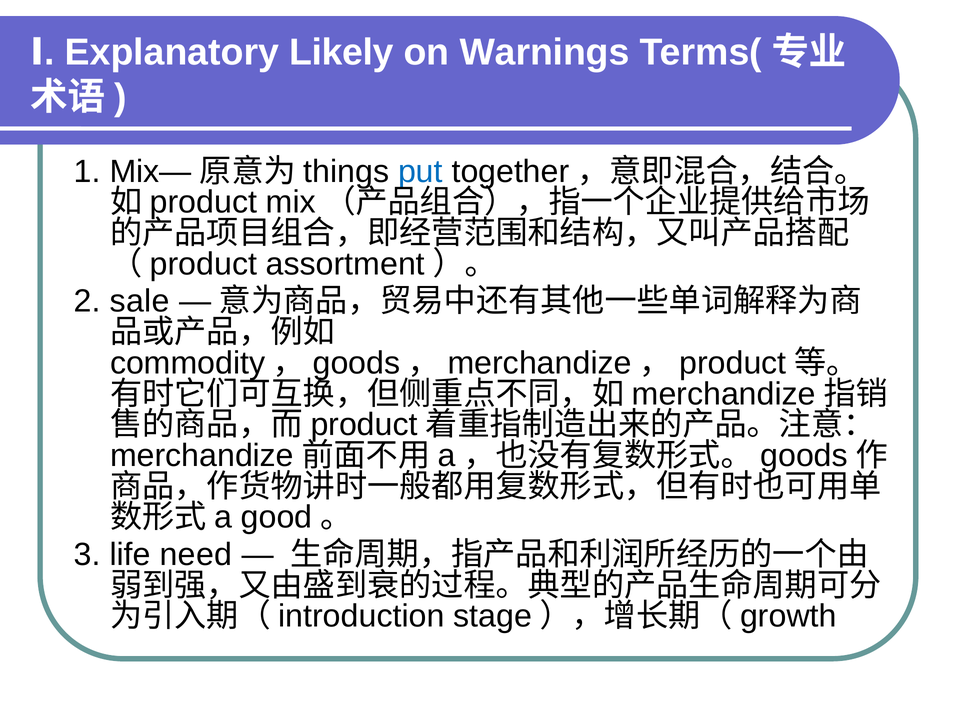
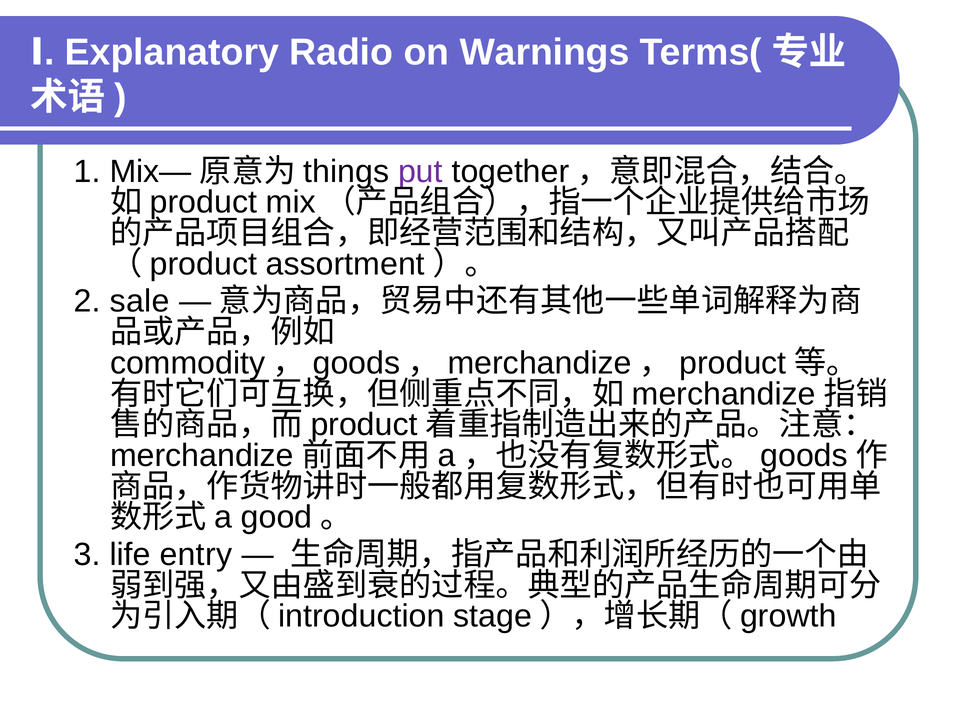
Likely: Likely -> Radio (341, 52)
put colour: blue -> purple (420, 172)
need: need -> entry (196, 555)
